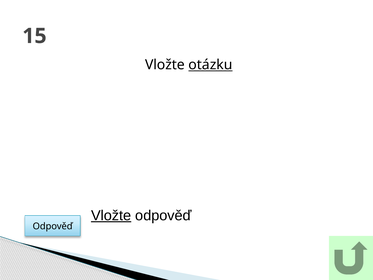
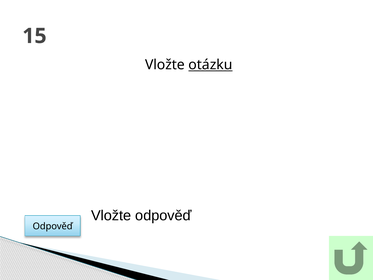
Vložte underline: present -> none (111, 215)
